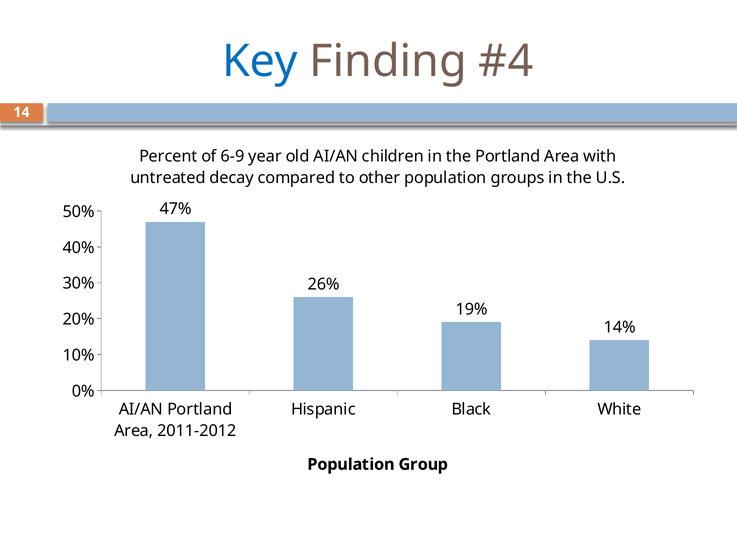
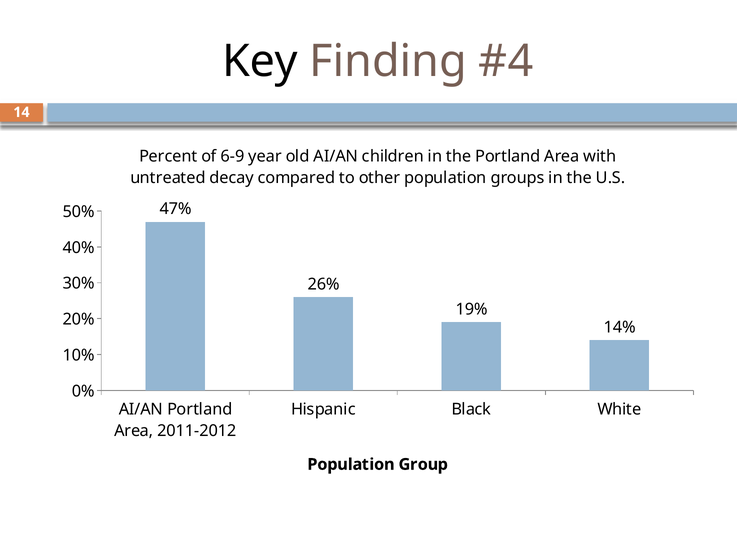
Key colour: blue -> black (260, 61)
